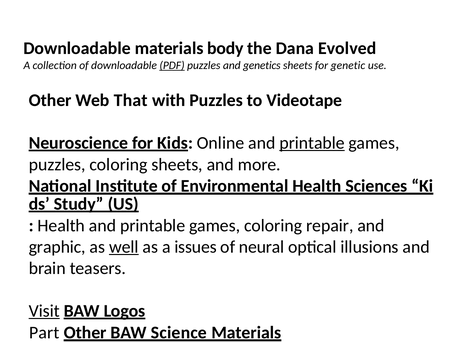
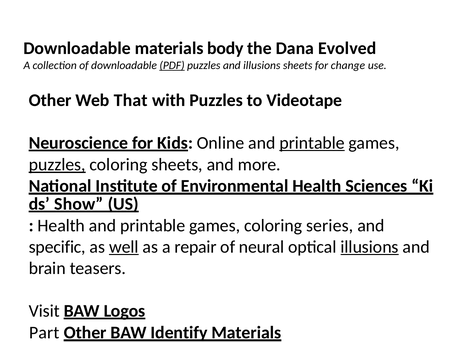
and genetics: genetics -> illusions (262, 65)
genetic: genetic -> change (348, 65)
puzzles underline: none -> present (57, 165)
Study: Study -> Show (79, 204)
repair: repair -> series (330, 225)
graphic: graphic -> specific (57, 247)
issues: issues -> repair (196, 247)
illusions underline: none -> present (370, 247)
Visit underline: present -> none (44, 311)
Science: Science -> Identify (179, 332)
